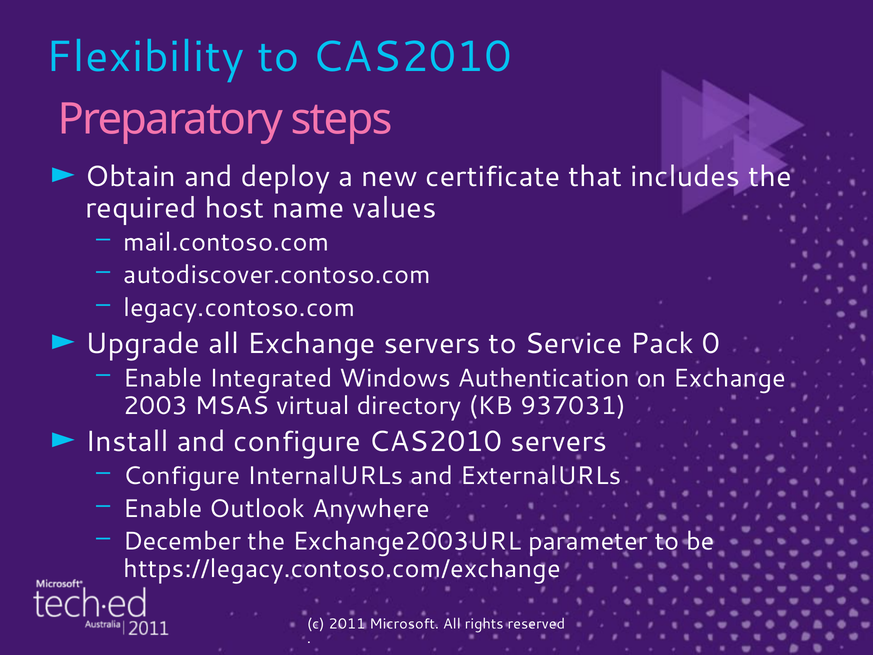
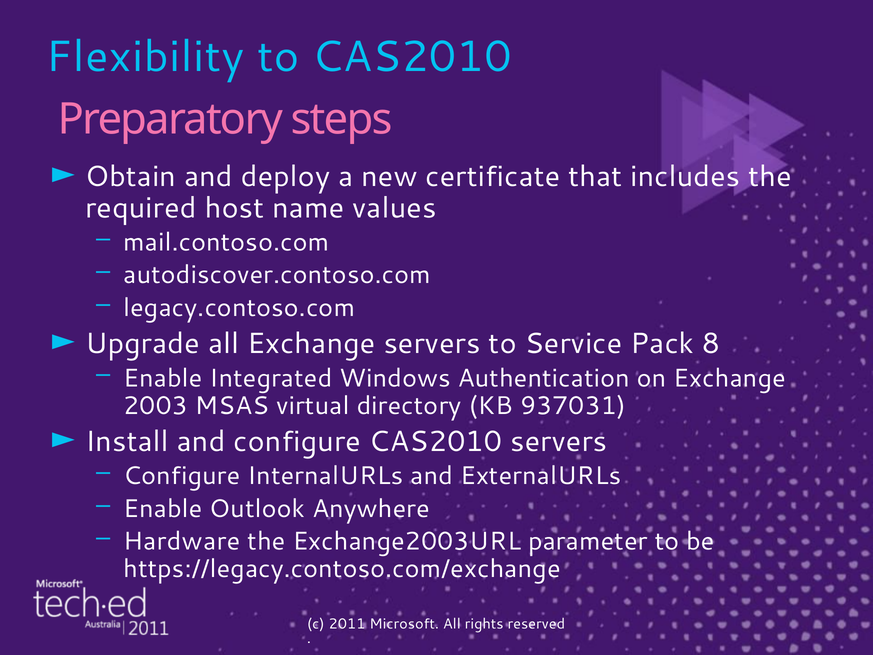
0: 0 -> 8 (711, 344)
December: December -> Hardware (182, 541)
